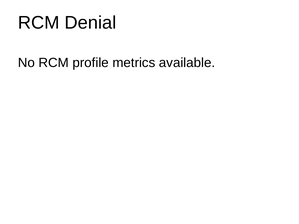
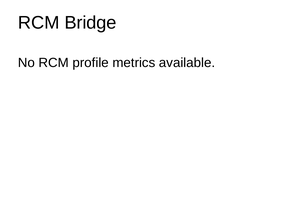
Denial: Denial -> Bridge (90, 23)
